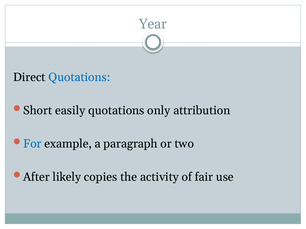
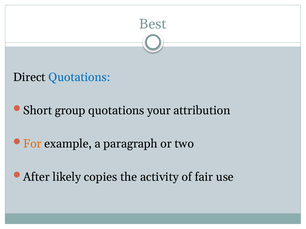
Year: Year -> Best (153, 24)
easily: easily -> group (70, 111)
only: only -> your (159, 111)
For colour: blue -> orange (32, 144)
